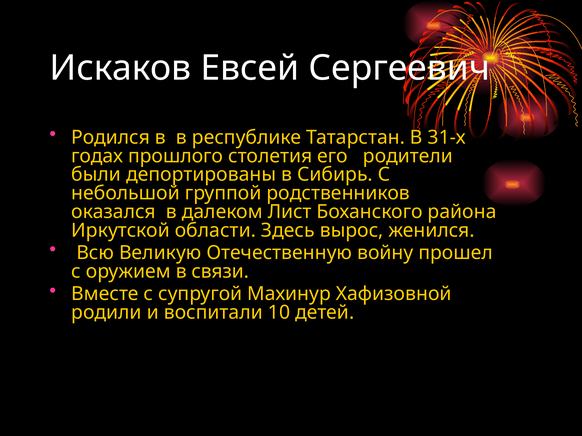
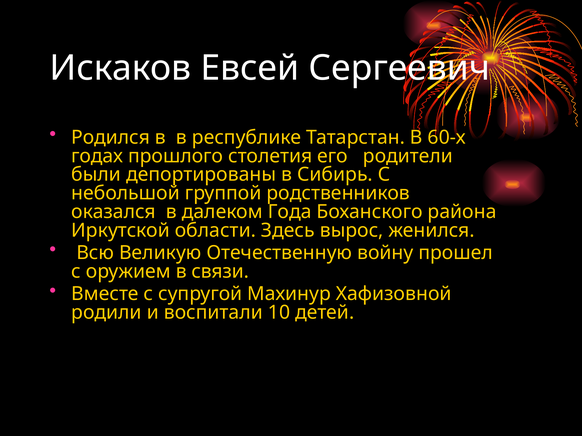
31-х: 31-х -> 60-х (447, 137)
Лист: Лист -> Года (290, 212)
